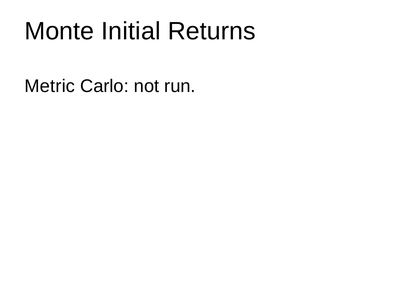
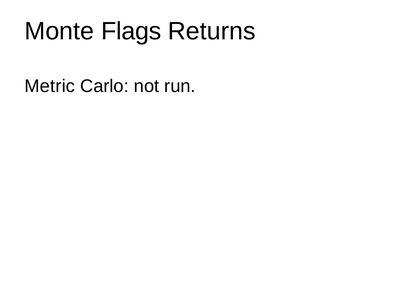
Initial: Initial -> Flags (131, 31)
